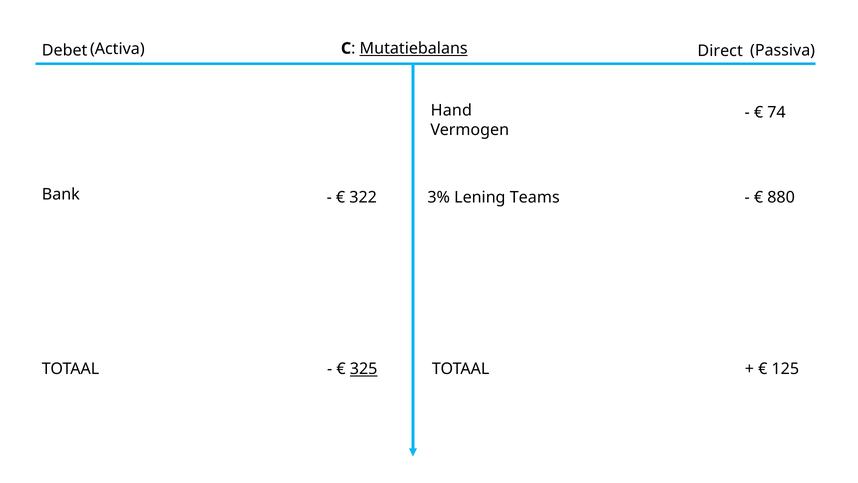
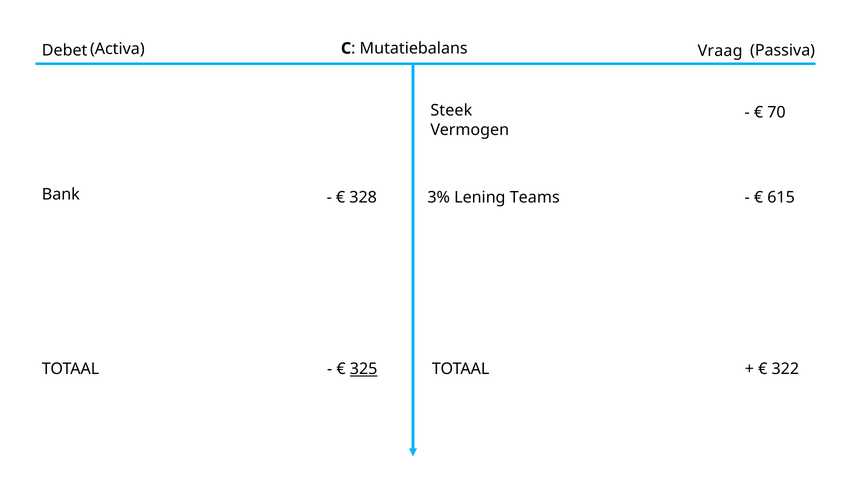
Mutatiebalans underline: present -> none (414, 48)
Direct: Direct -> Vraag (720, 51)
Hand: Hand -> Steek (451, 111)
74: 74 -> 70 (776, 112)
322: 322 -> 328 (363, 197)
880: 880 -> 615 (781, 197)
125: 125 -> 322 (785, 369)
